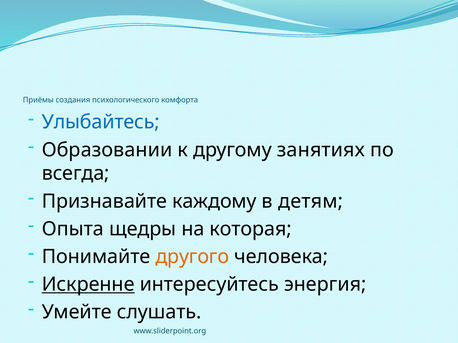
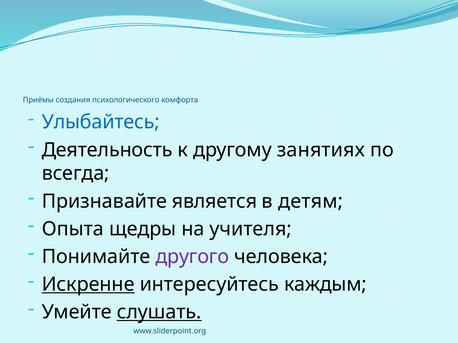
Образовании: Образовании -> Деятельность (107, 150)
каждому: каждому -> является (214, 201)
которая: которая -> учителя (251, 229)
другого colour: orange -> purple (192, 257)
энергия: энергия -> каждым (325, 285)
слушать underline: none -> present (159, 312)
